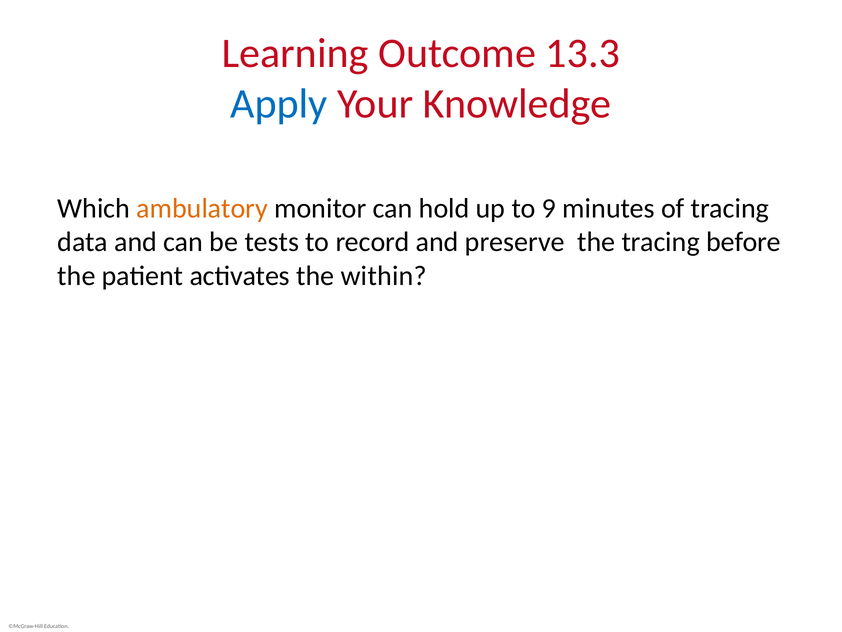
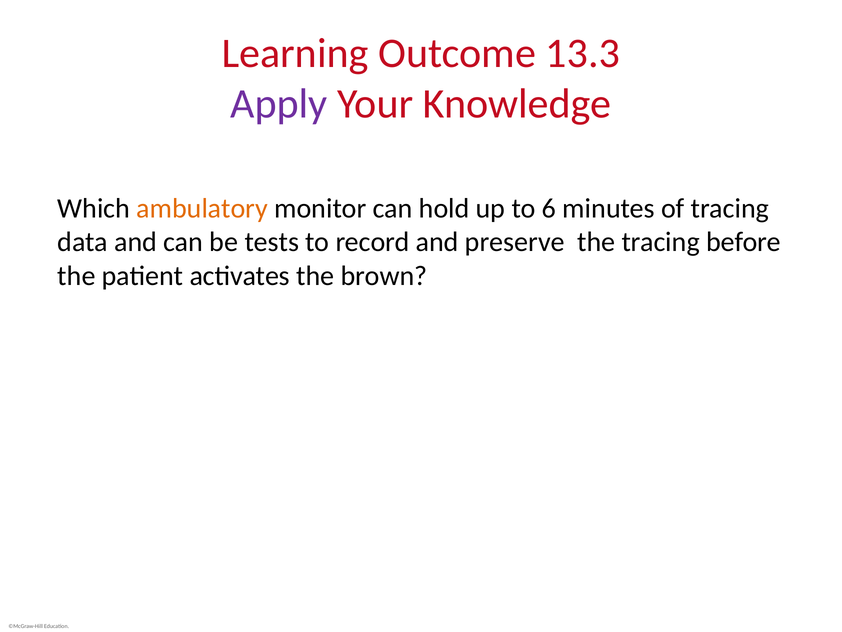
Apply colour: blue -> purple (279, 104)
9: 9 -> 6 (549, 208)
within: within -> brown (384, 276)
